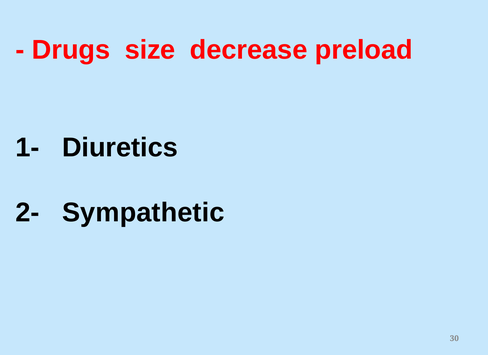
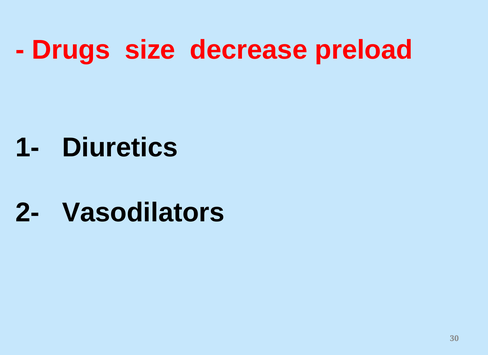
Sympathetic: Sympathetic -> Vasodilators (143, 213)
